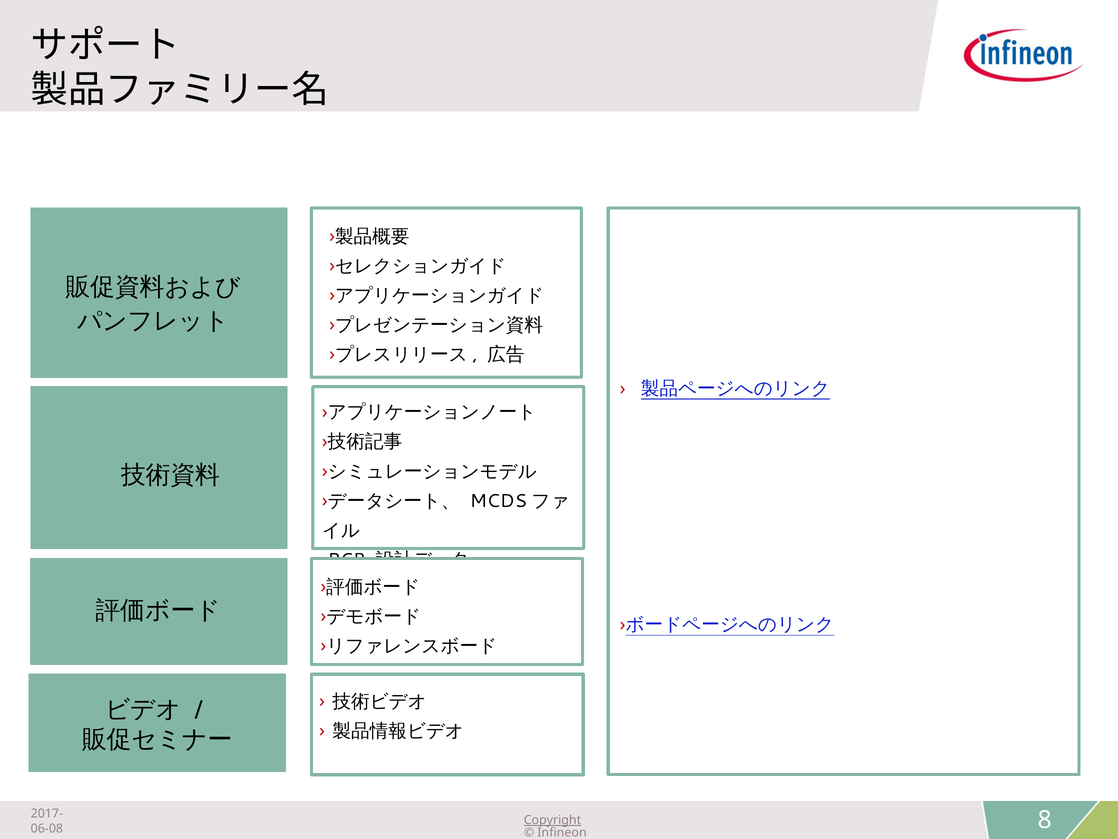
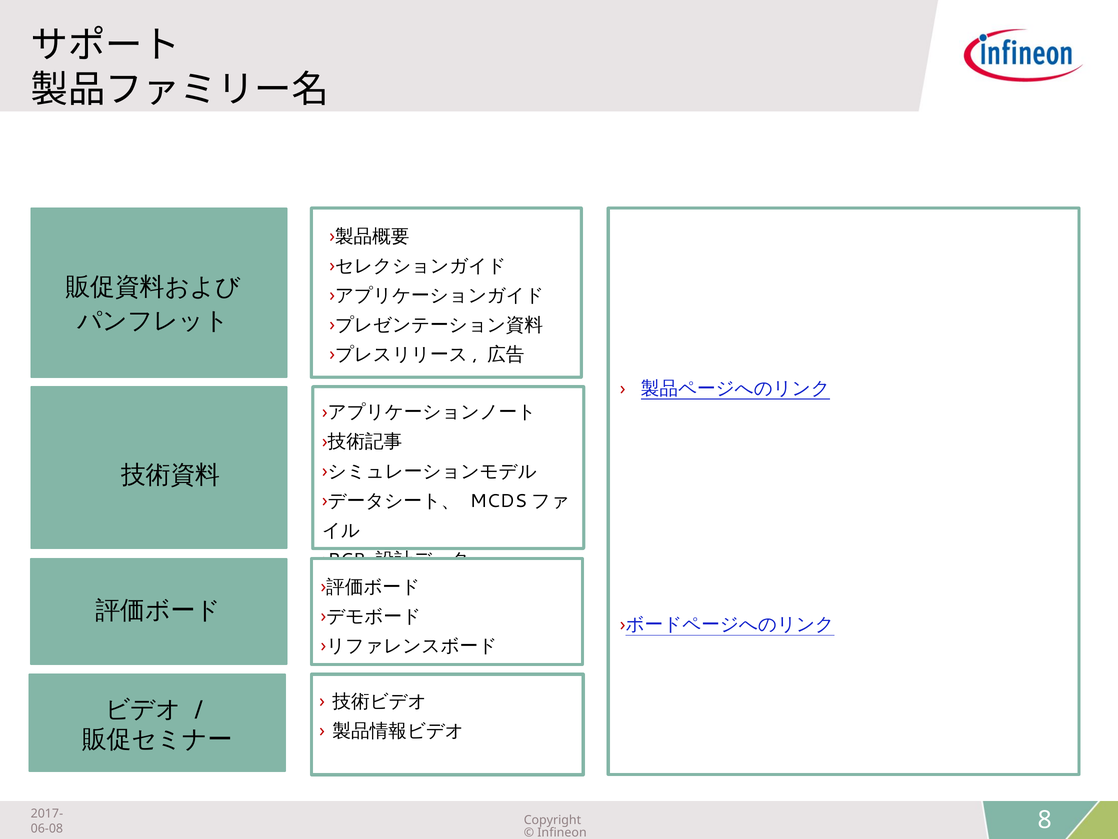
Copyright underline: present -> none (552, 820)
